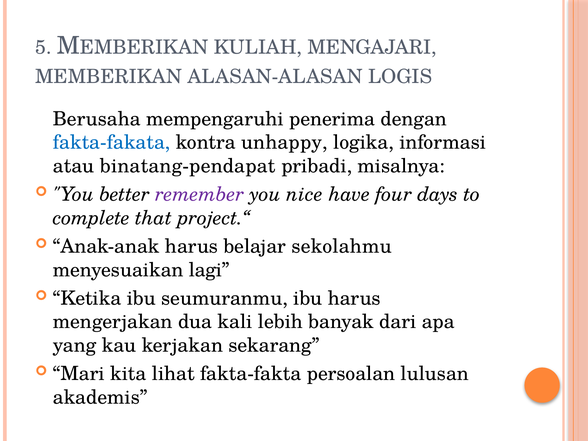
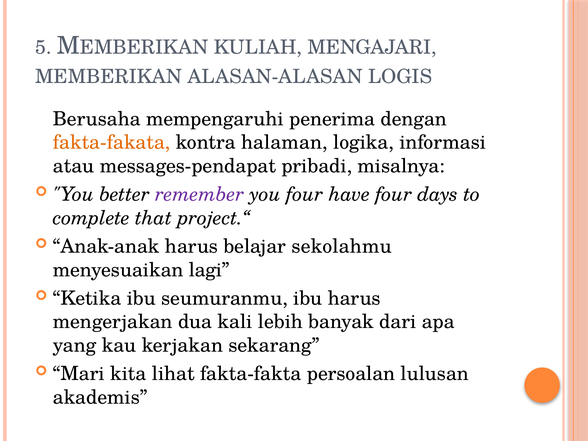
fakta-fakata colour: blue -> orange (112, 142)
unhappy: unhappy -> halaman (284, 142)
binatang-pendapat: binatang-pendapat -> messages-pendapat (188, 166)
you nice: nice -> four (305, 194)
